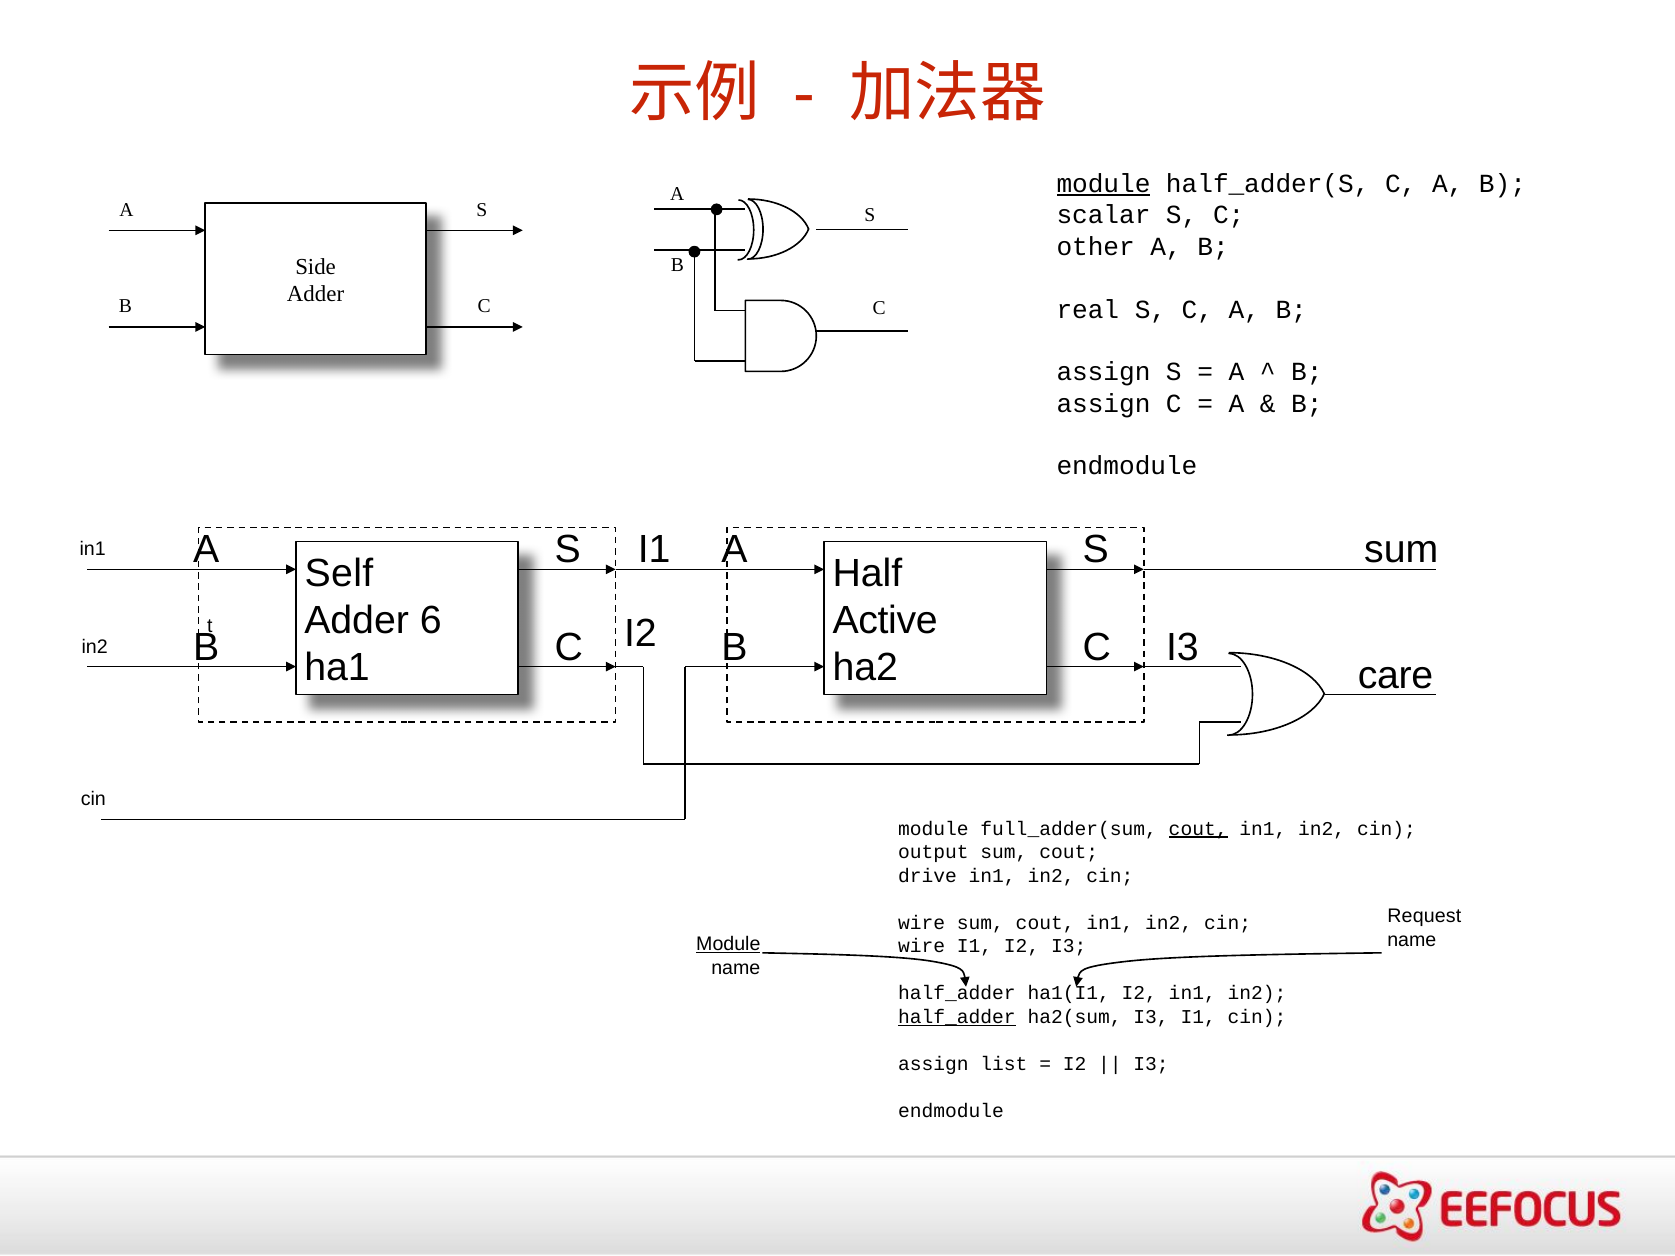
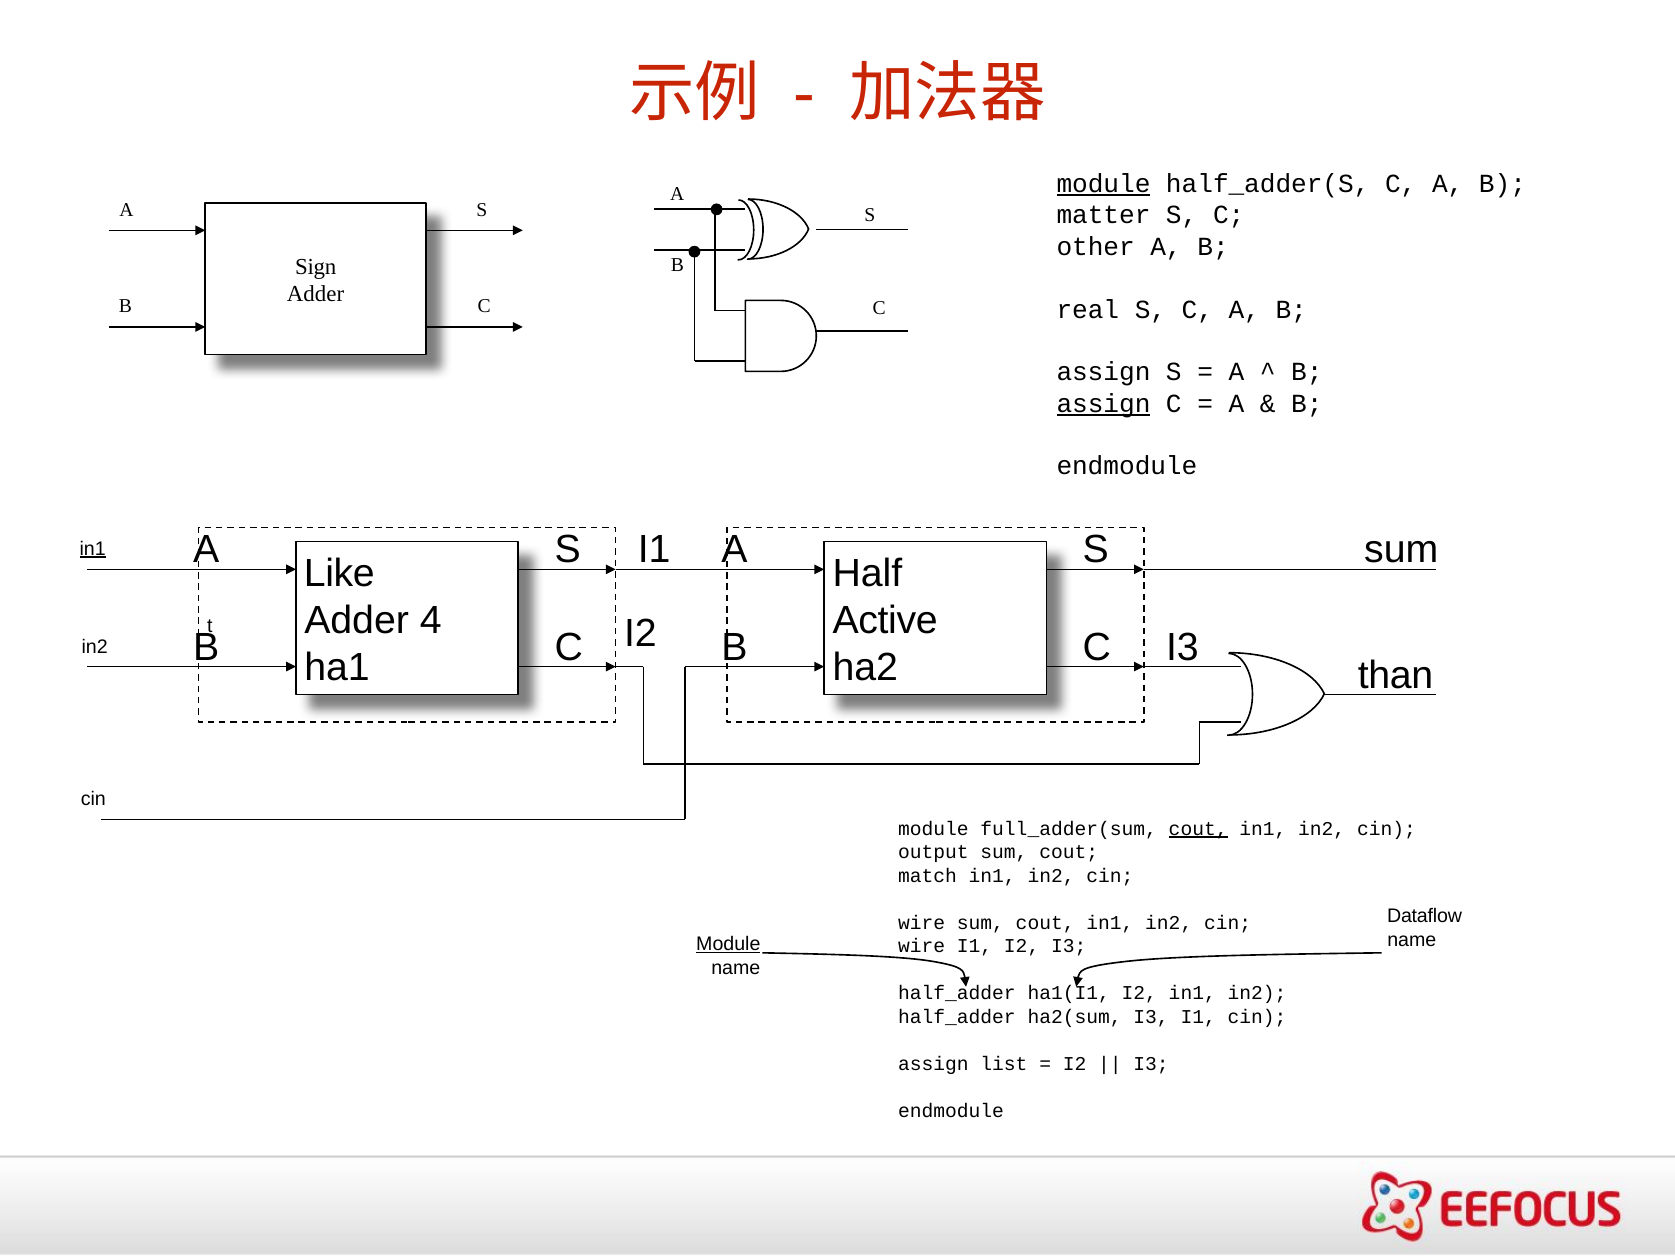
scalar: scalar -> matter (1104, 215)
Side: Side -> Sign (316, 267)
assign underline: none -> present (1104, 404)
in1 underline: none -> present (93, 549)
Self: Self -> Like (339, 574)
6: 6 -> 4 (431, 621)
care: care -> than (1396, 676)
drive: drive -> match (927, 876)
Request: Request -> Dataflow (1425, 916)
half_adder underline: present -> none (957, 1017)
